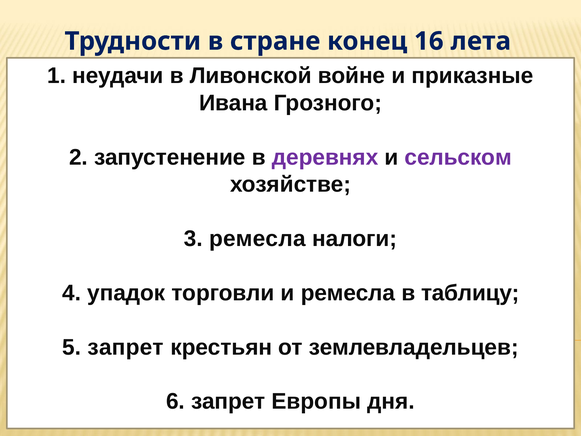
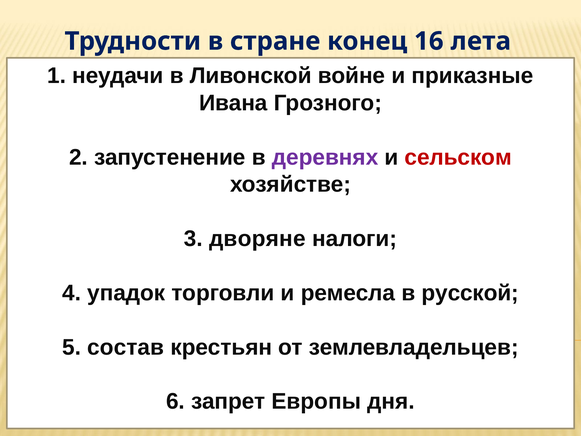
сельском colour: purple -> red (458, 157)
3 ремесла: ремесла -> дворяне (257, 239)
таблицу: таблицу -> русской (470, 293)
5 запрет: запрет -> состав (126, 347)
